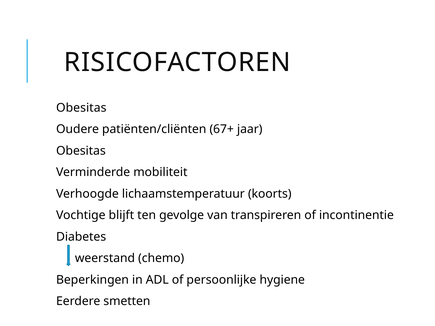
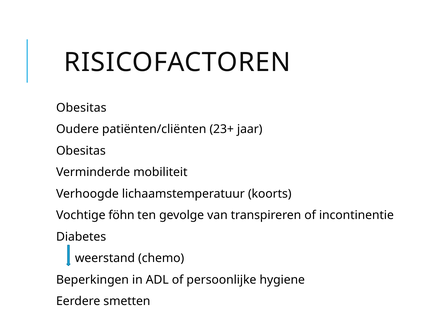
67+: 67+ -> 23+ (222, 129)
blijft: blijft -> föhn (121, 215)
